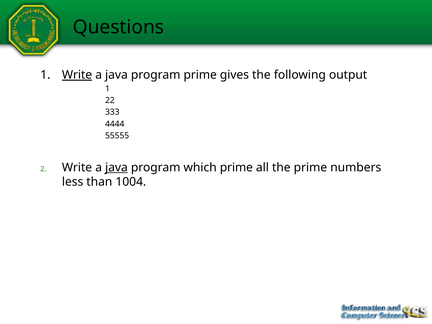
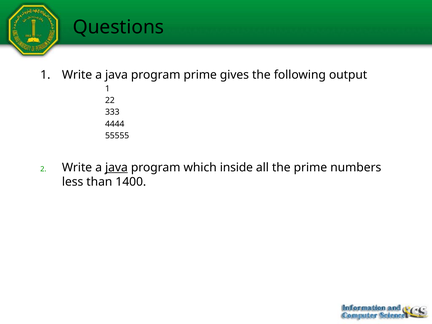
Write underline: present -> none (77, 75)
which prime: prime -> inside (236, 167)
1004: 1004 -> 1400 (131, 182)
